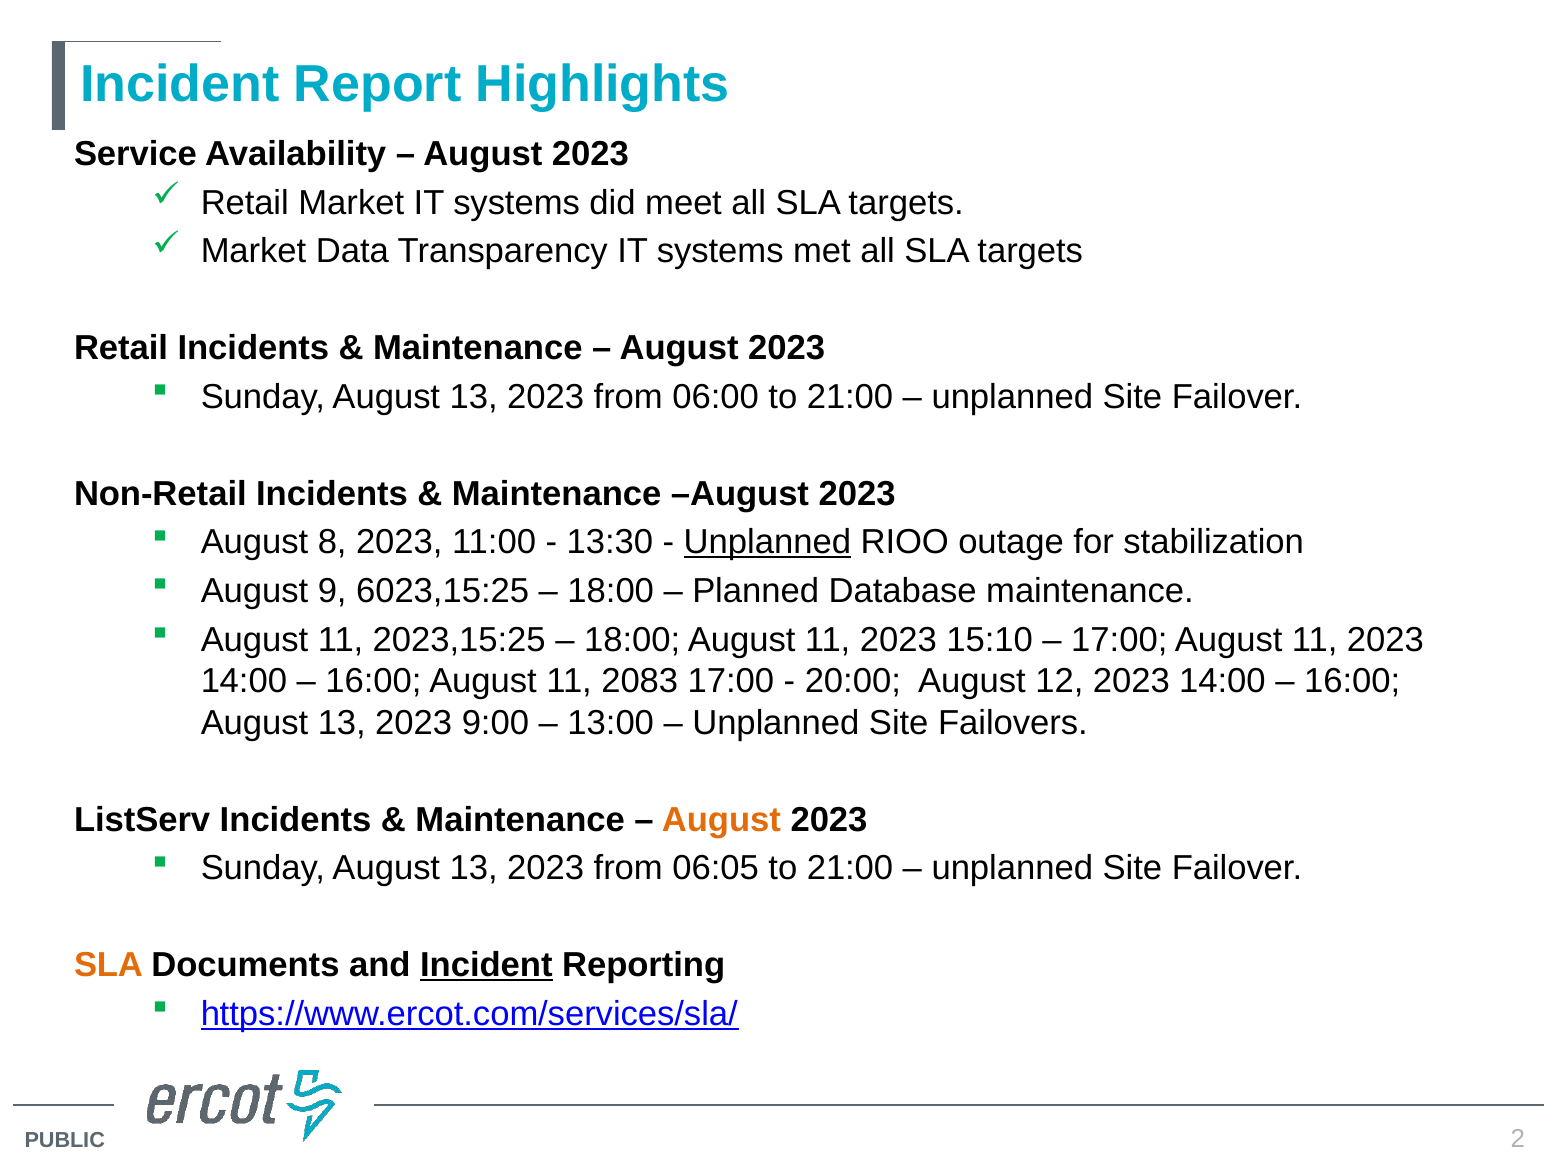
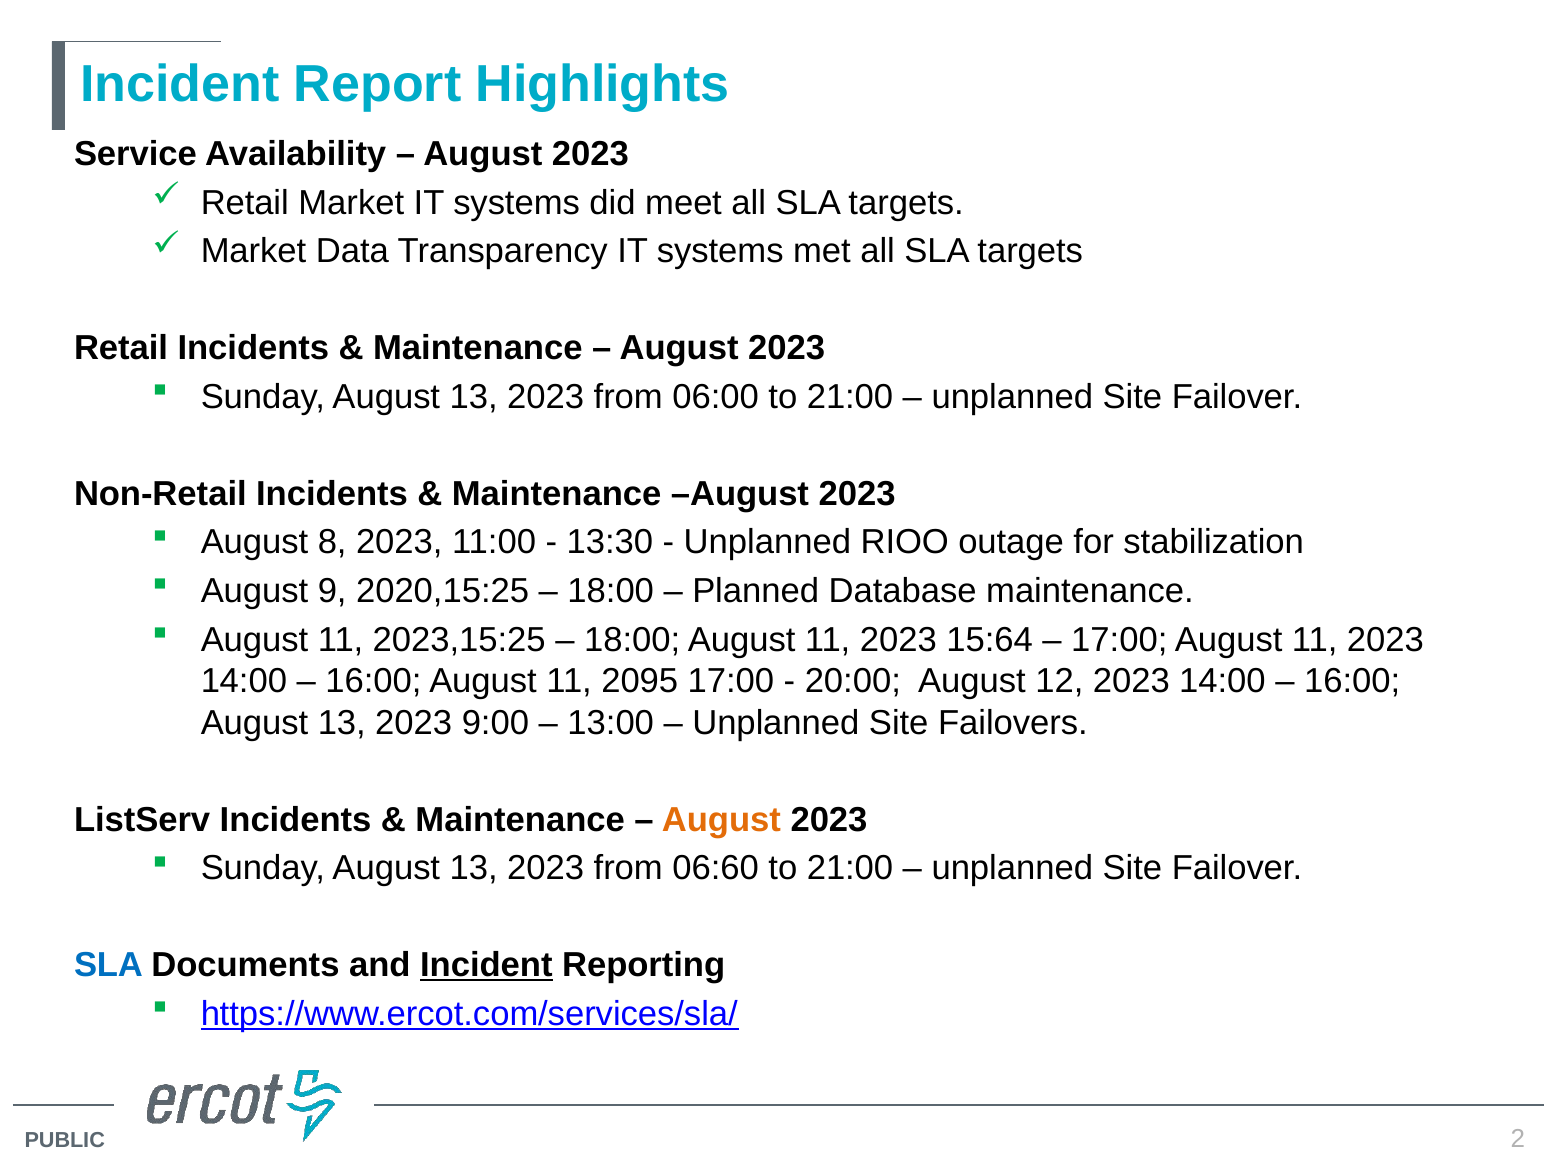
Unplanned underline: present -> none (767, 543)
6023,15:25: 6023,15:25 -> 2020,15:25 (443, 591)
15:10: 15:10 -> 15:64 (990, 640)
2083: 2083 -> 2095 (640, 681)
06:05: 06:05 -> 06:60 (716, 868)
SLA colour: orange -> blue (109, 965)
